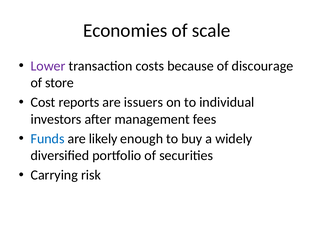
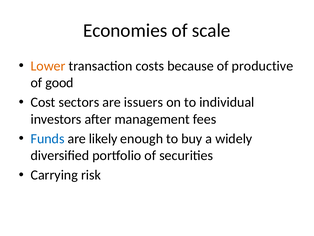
Lower colour: purple -> orange (48, 66)
discourage: discourage -> productive (262, 66)
store: store -> good (59, 83)
reports: reports -> sectors (79, 102)
